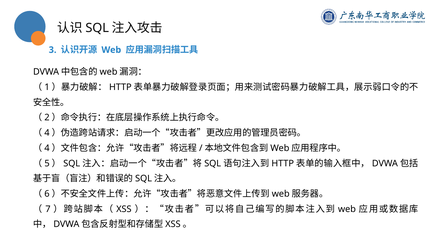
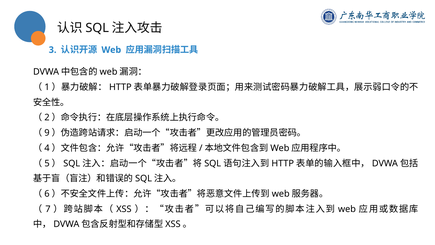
4: 4 -> 9 (47, 133)
